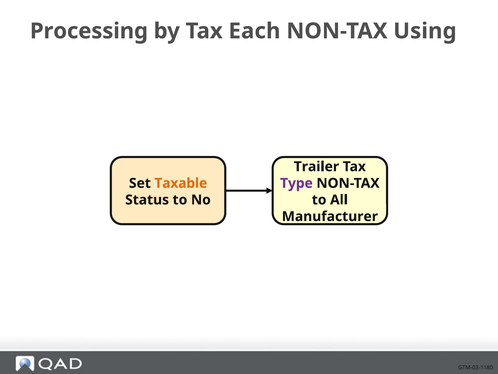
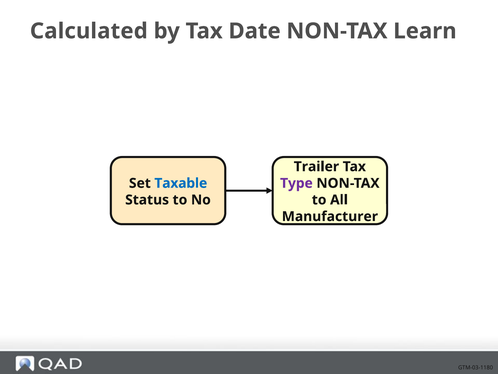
Processing: Processing -> Calculated (89, 31)
Each: Each -> Date (255, 31)
Using: Using -> Learn (425, 31)
Taxable colour: orange -> blue (181, 183)
